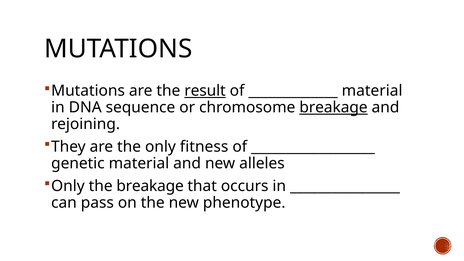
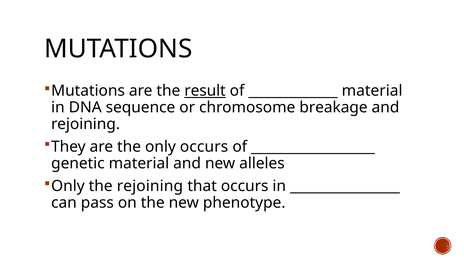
breakage underline: present -> none (333, 107)
only fitness: fitness -> occurs (204, 147)
the breakage: breakage -> rejoining (150, 186)
